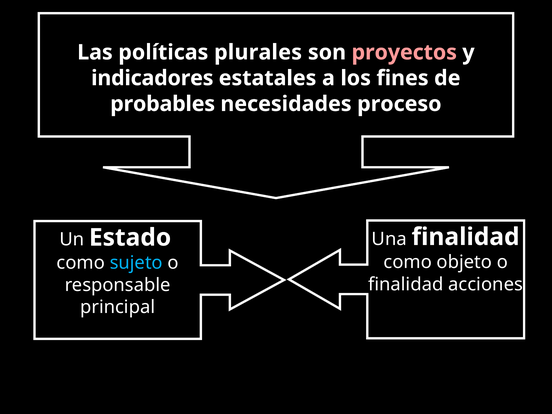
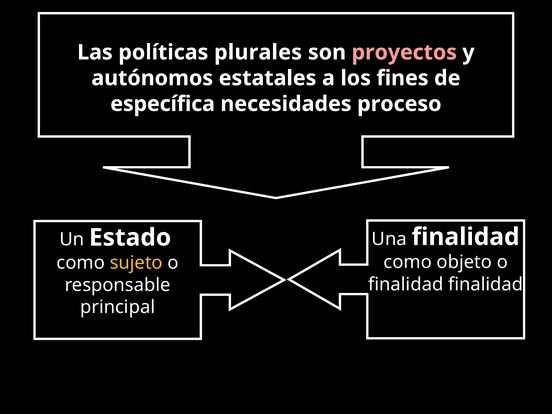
indicadores: indicadores -> autónomos (152, 78)
probables: probables -> específica (163, 104)
sujeto colour: light blue -> yellow (136, 263)
finalidad acciones: acciones -> finalidad (486, 284)
